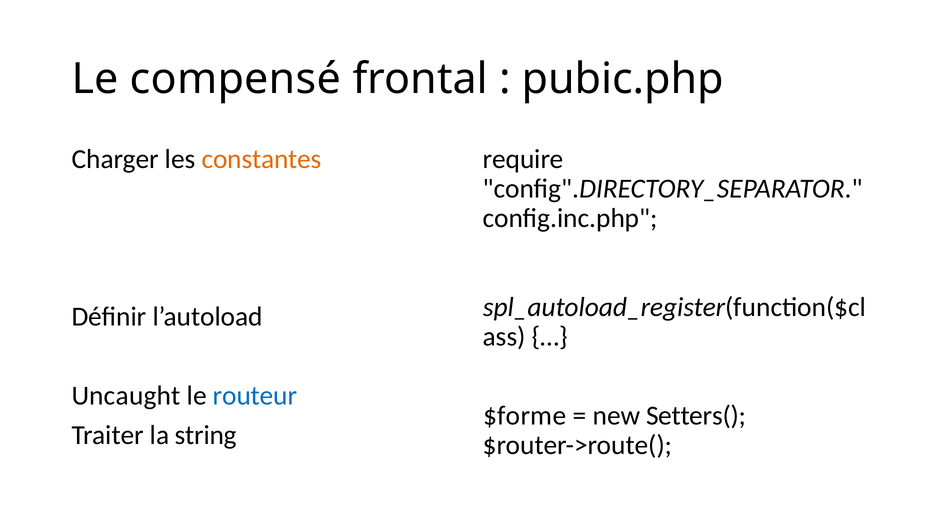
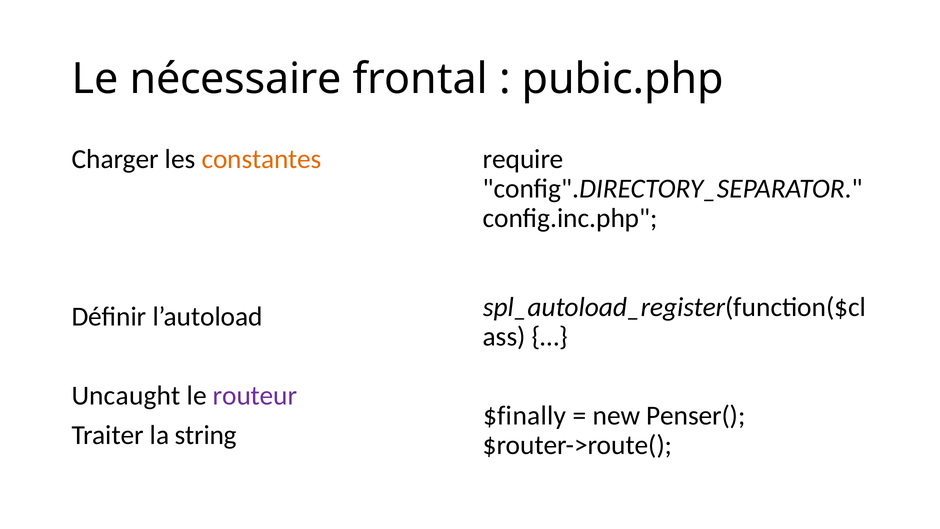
compensé: compensé -> nécessaire (236, 79)
routeur colour: blue -> purple (255, 395)
$forme: $forme -> $finally (525, 415)
Setters(: Setters( -> Penser( (696, 415)
